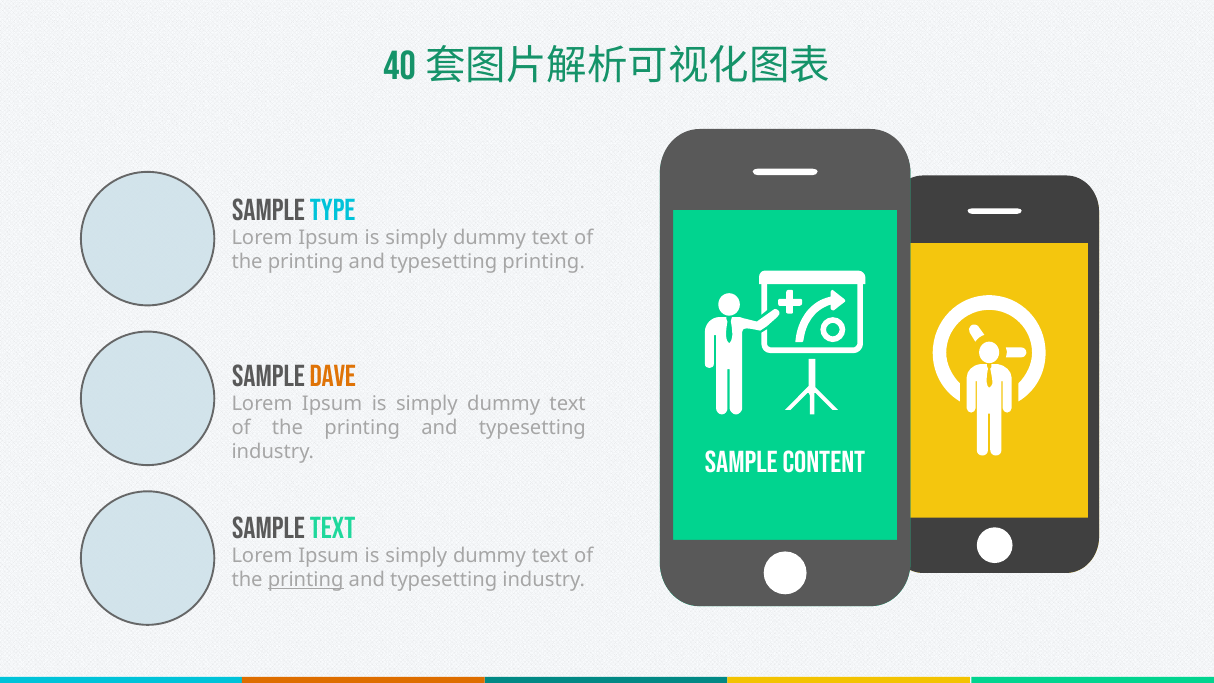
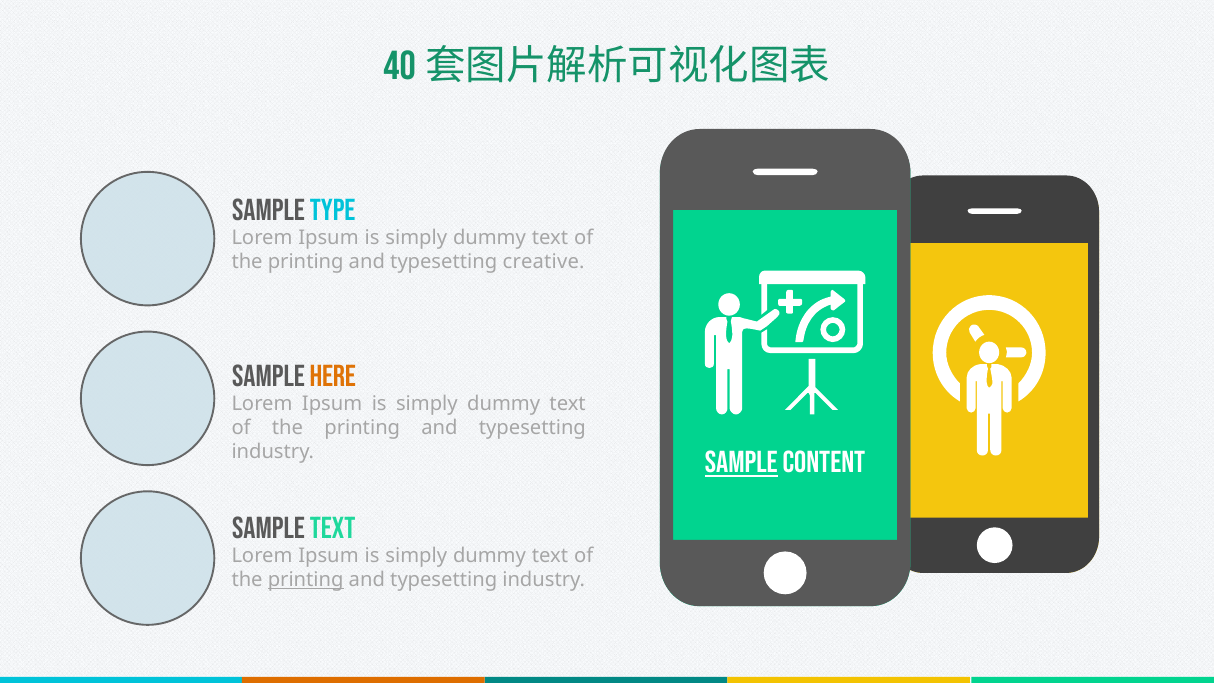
typesetting printing: printing -> creative (544, 262)
DAVE: DAVE -> HERE (333, 376)
SAMPLE underline: none -> present (741, 463)
